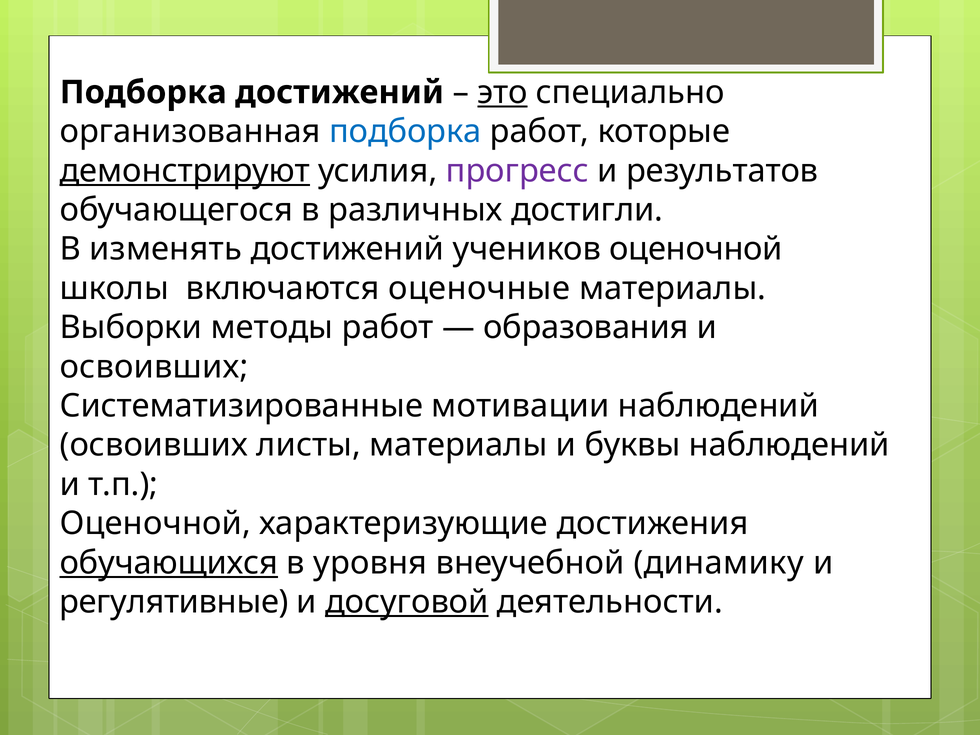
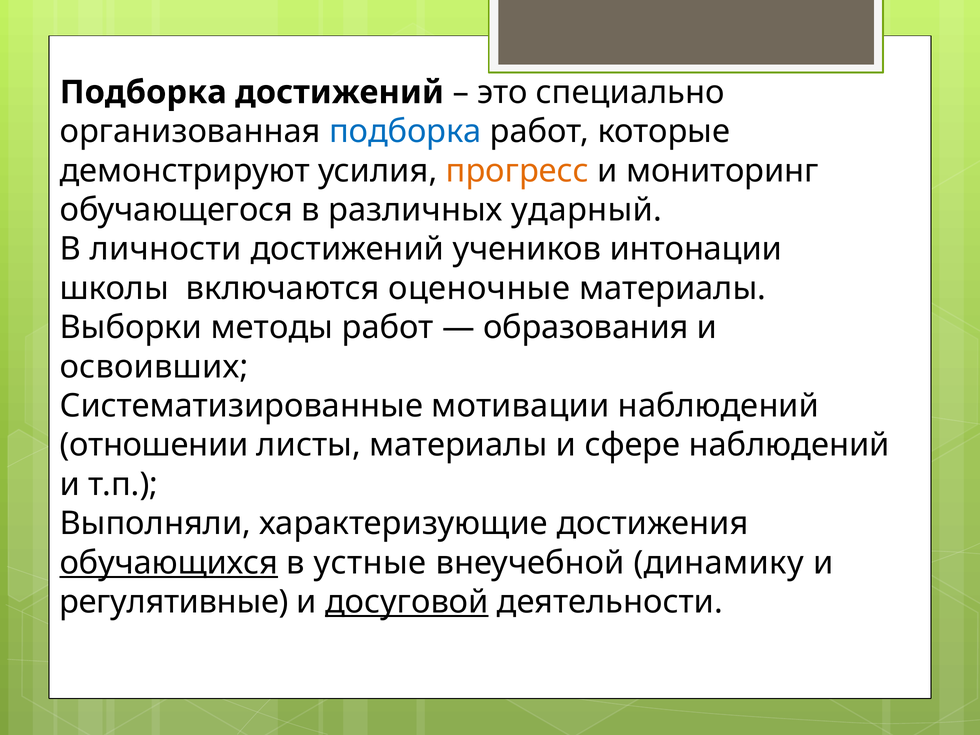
это underline: present -> none (502, 92)
демонстрируют underline: present -> none (185, 171)
прогресс colour: purple -> orange (517, 171)
результатов: результатов -> мониторинг (722, 171)
достигли: достигли -> ударный (587, 210)
изменять: изменять -> личности (166, 249)
учеников оценочной: оценочной -> интонации (696, 249)
освоивших: освоивших -> отношении (154, 445)
буквы: буквы -> сфере (632, 445)
Оценочной: Оценочной -> Выполняли (155, 524)
уровня: уровня -> устные (370, 563)
